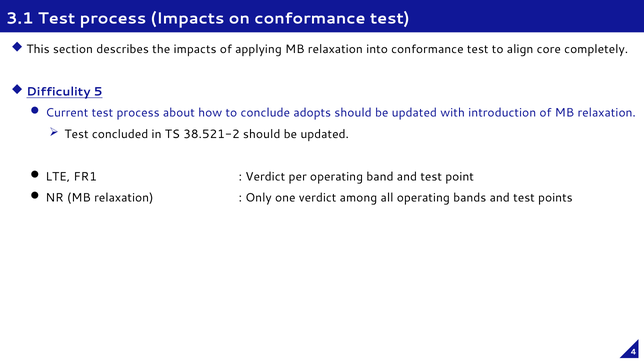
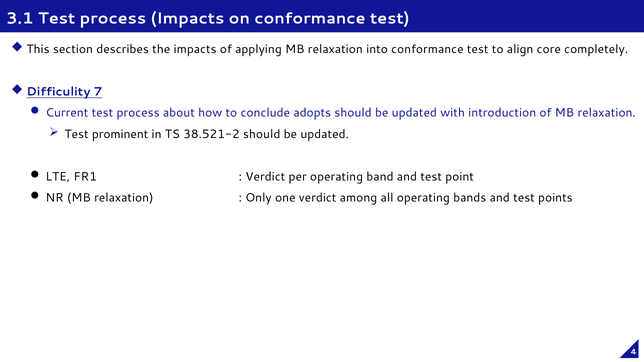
5: 5 -> 7 (98, 92)
concluded: concluded -> prominent (120, 134)
